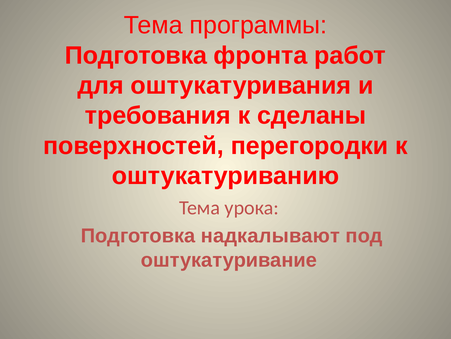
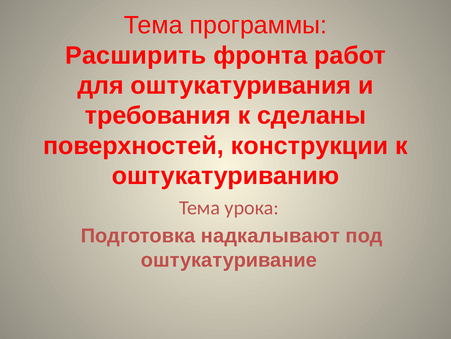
Подготовка: Подготовка -> Расширить (136, 55)
перегородки: перегородки -> конструкции (309, 145)
